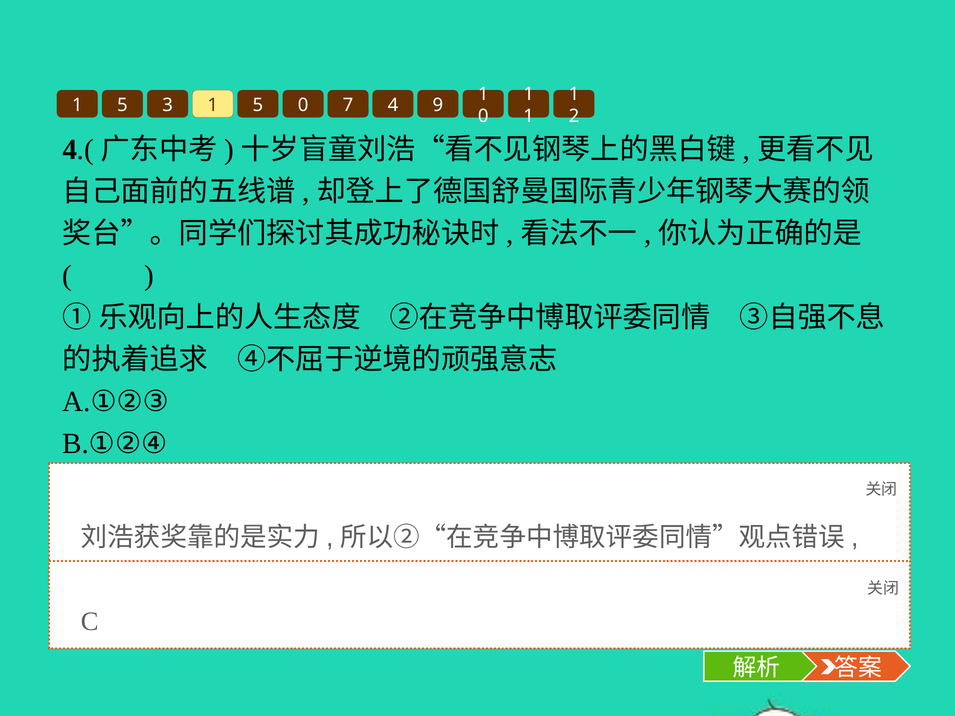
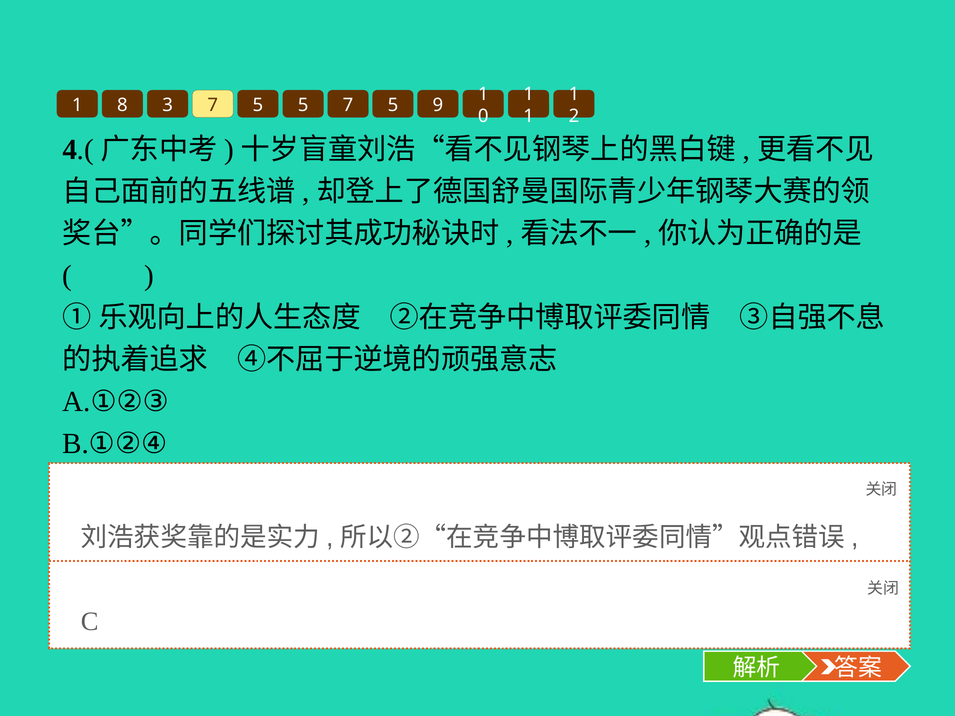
5: 5 -> 8 (122, 105)
3 1: 1 -> 7 (213, 105)
5 0: 0 -> 5 (303, 105)
4: 4 -> 5 (393, 105)
